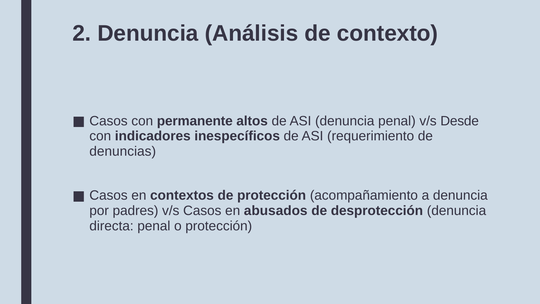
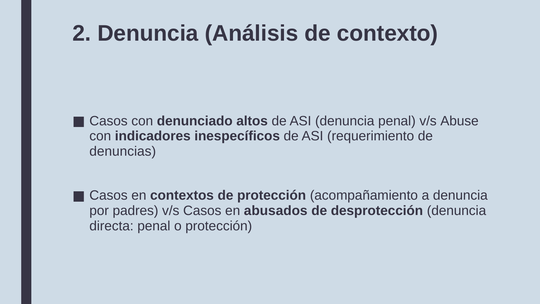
permanente: permanente -> denunciado (195, 121)
Desde: Desde -> Abuse (460, 121)
